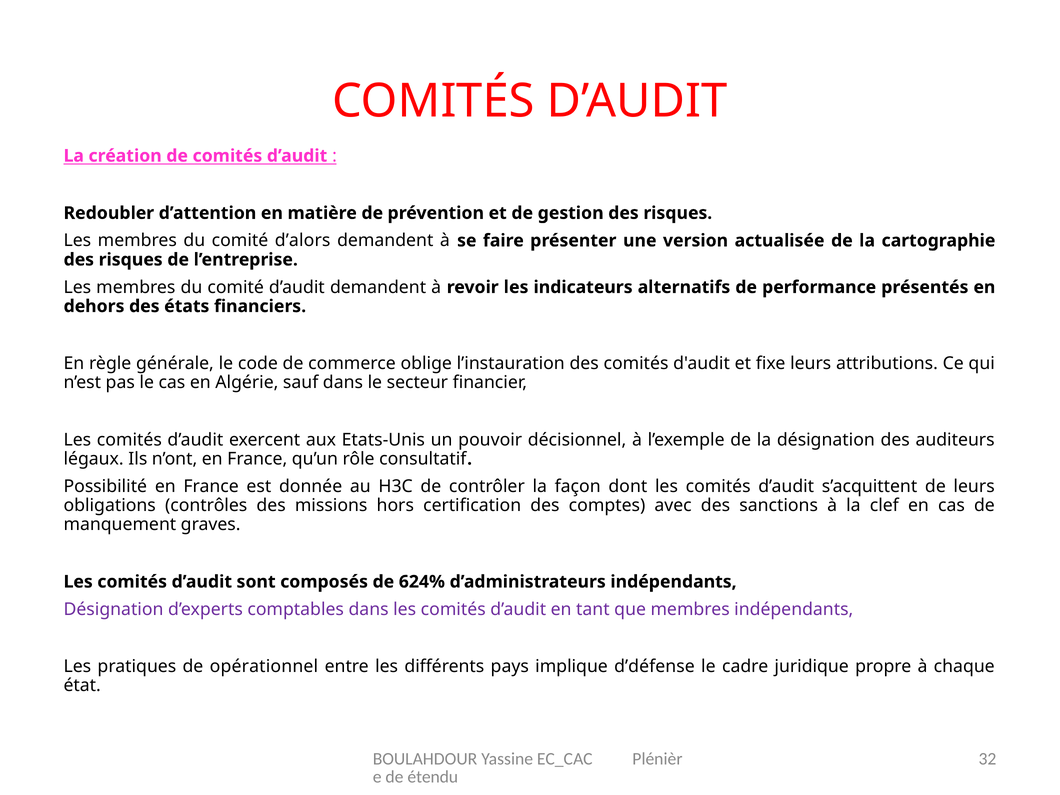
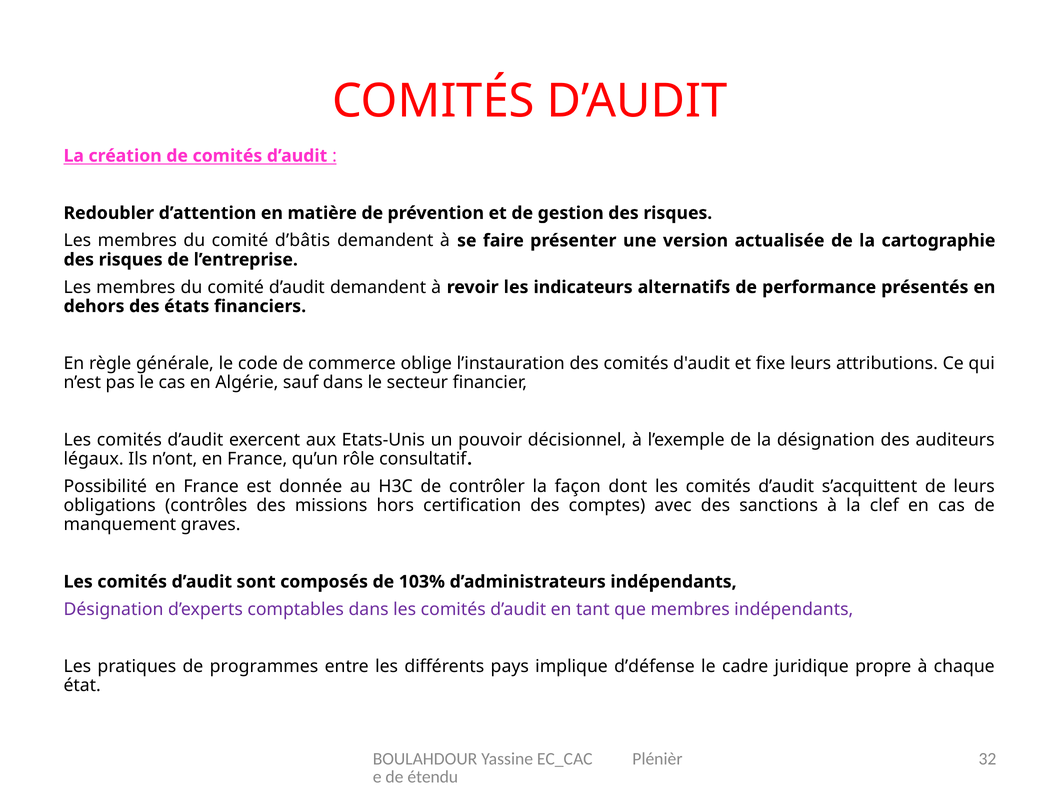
d’alors: d’alors -> d’bâtis (303, 241)
624%: 624% -> 103% (422, 582)
opérationnel: opérationnel -> programmes (264, 667)
